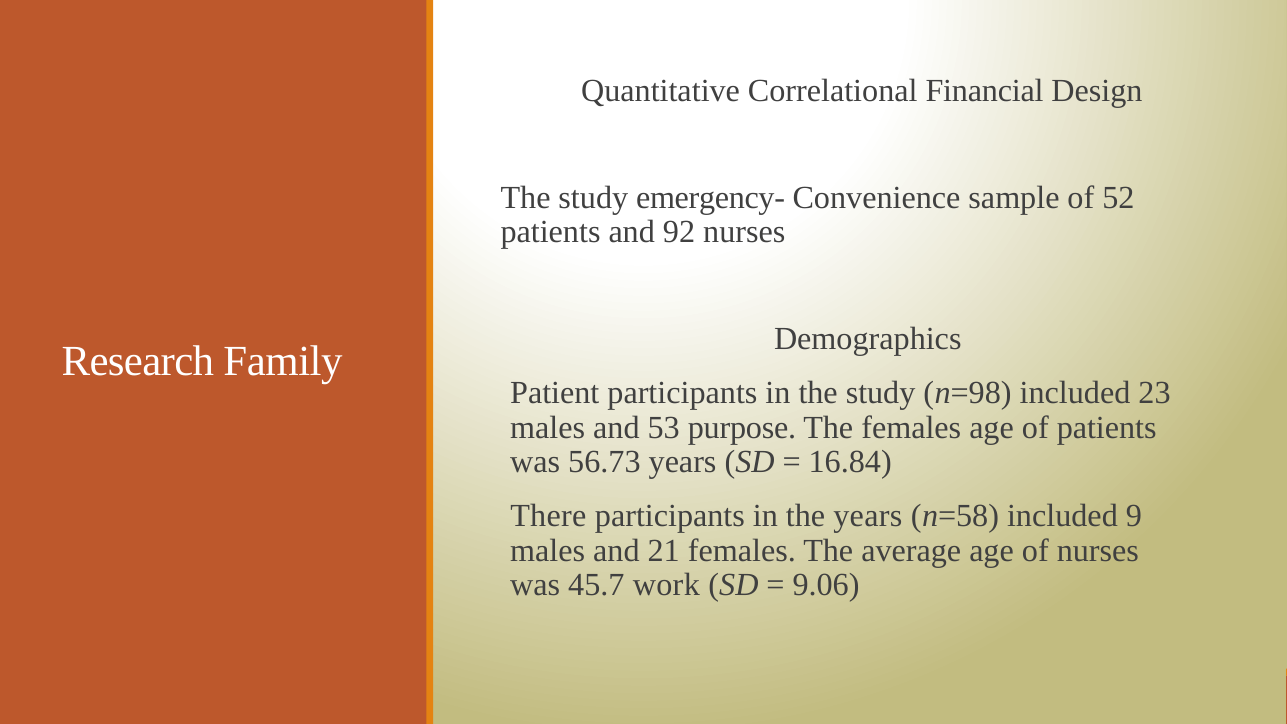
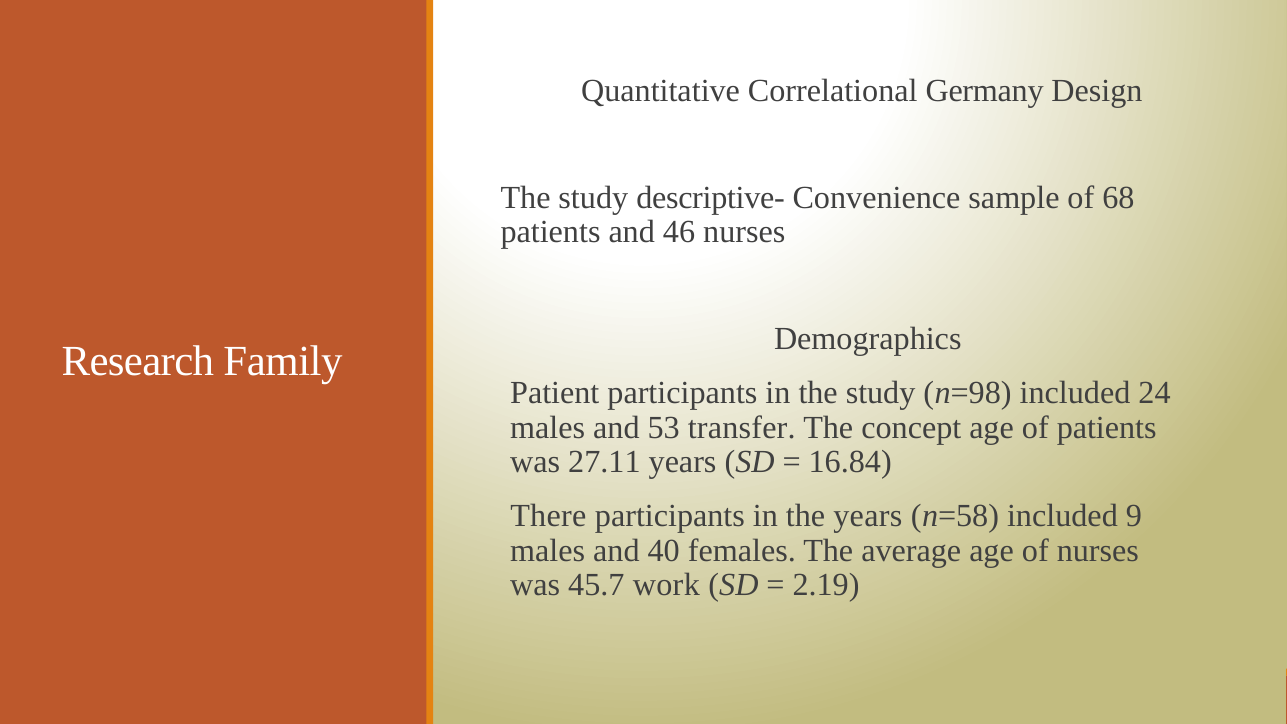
Financial: Financial -> Germany (985, 91)
emergency-: emergency- -> descriptive- (711, 198)
52: 52 -> 68 (1118, 198)
92: 92 -> 46 (679, 232)
23: 23 -> 24 (1155, 393)
purpose: purpose -> transfer (742, 428)
The females: females -> concept (911, 428)
56.73: 56.73 -> 27.11 (604, 462)
21: 21 -> 40 (664, 551)
9.06: 9.06 -> 2.19 (826, 585)
